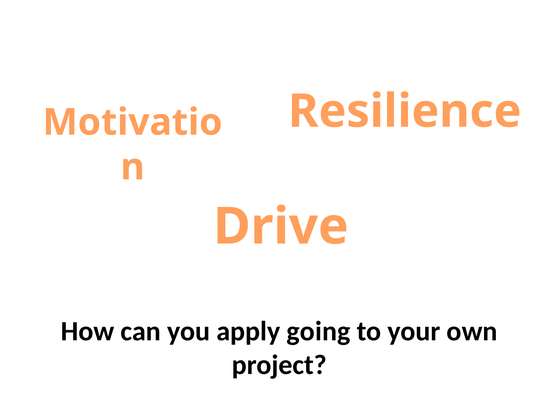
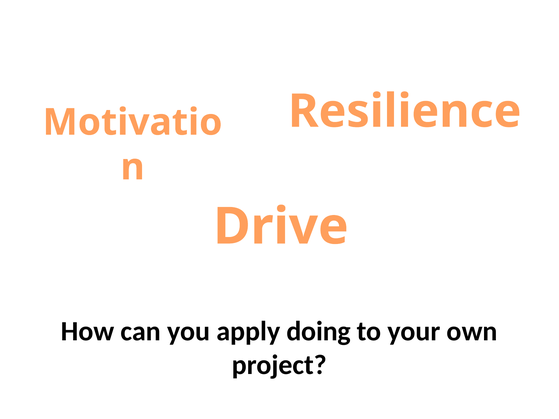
going: going -> doing (319, 332)
